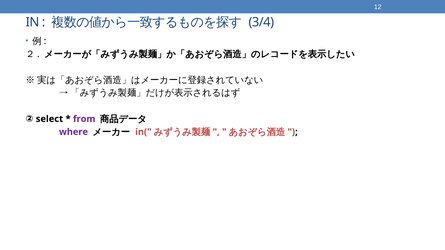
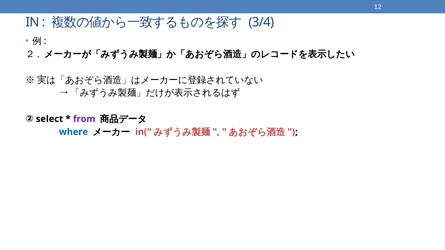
where colour: purple -> blue (73, 132)
